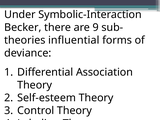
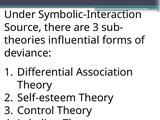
Becker: Becker -> Source (23, 27)
are 9: 9 -> 3 (96, 27)
